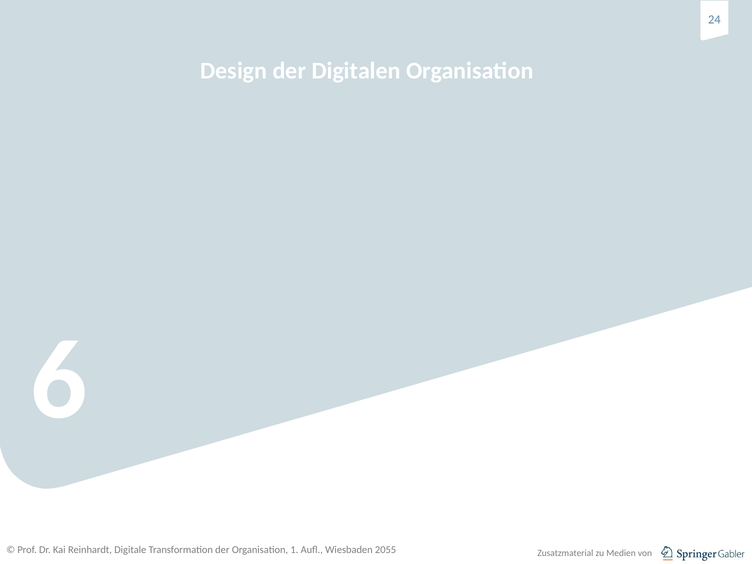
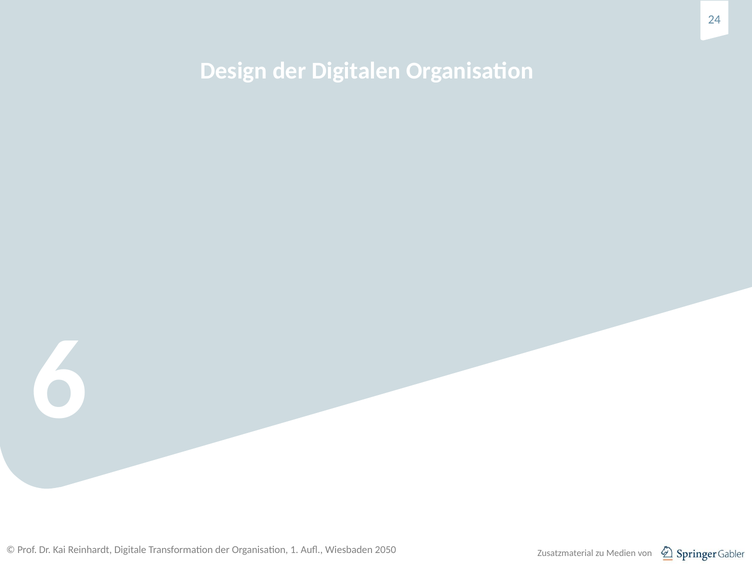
2055: 2055 -> 2050 (386, 550)
